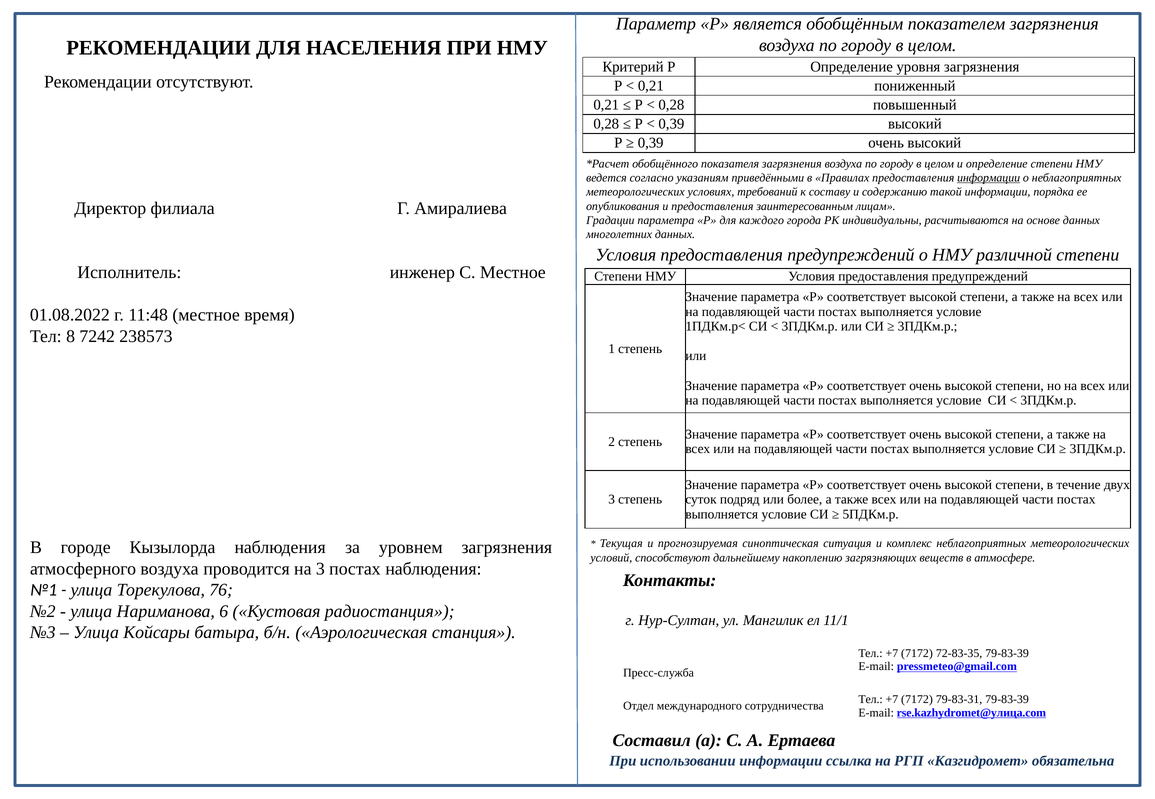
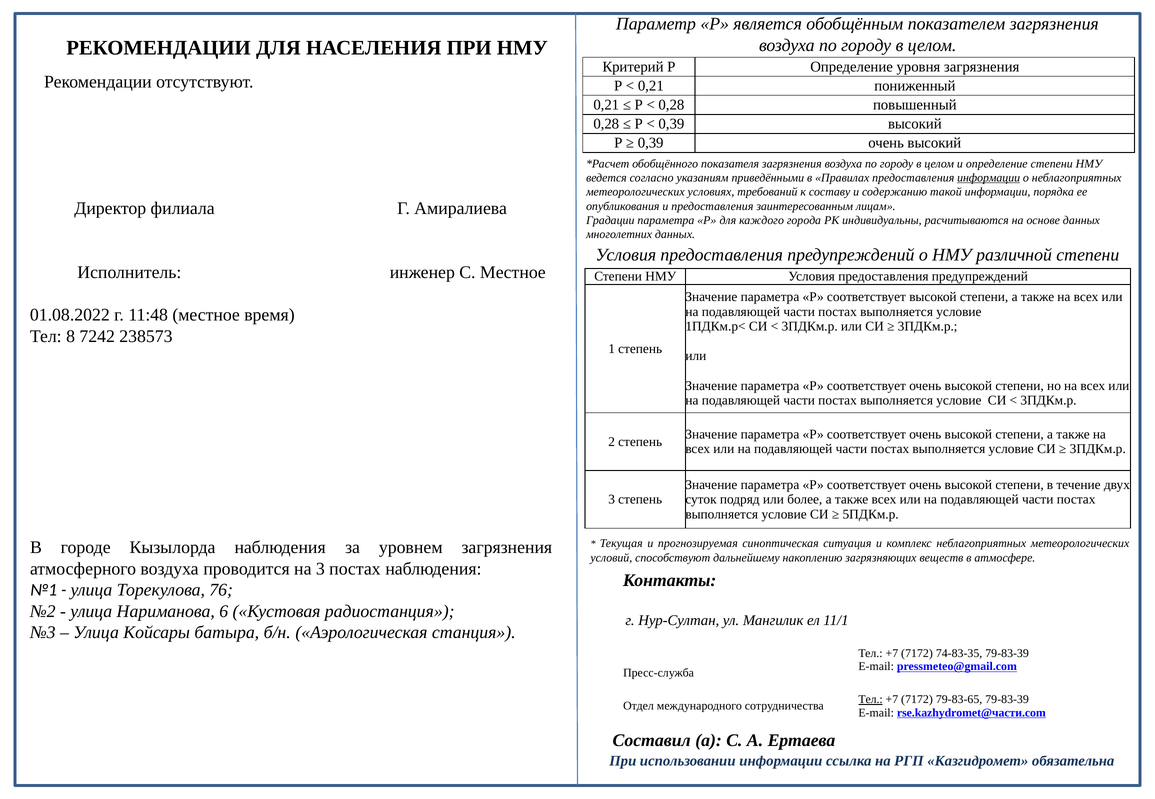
72-83-35: 72-83-35 -> 74-83-35 (959, 654)
Тел underline: none -> present (871, 700)
79-83-31: 79-83-31 -> 79-83-65 (959, 700)
rse.kazhydromet@улица.com: rse.kazhydromet@улица.com -> rse.kazhydromet@части.com (971, 713)
